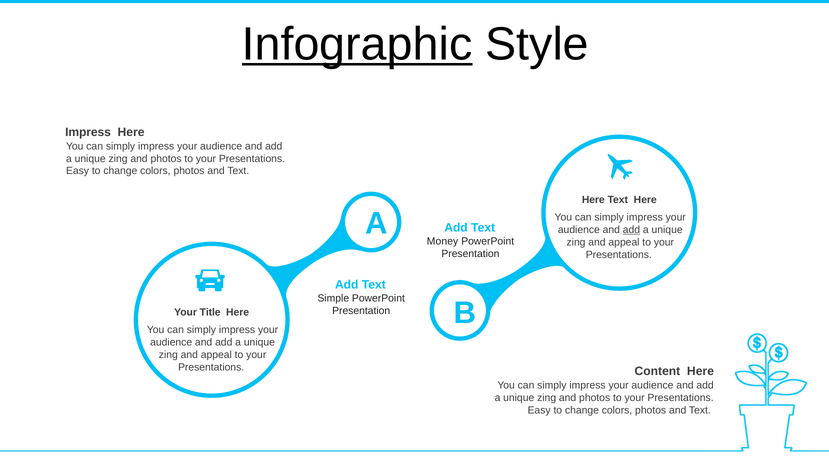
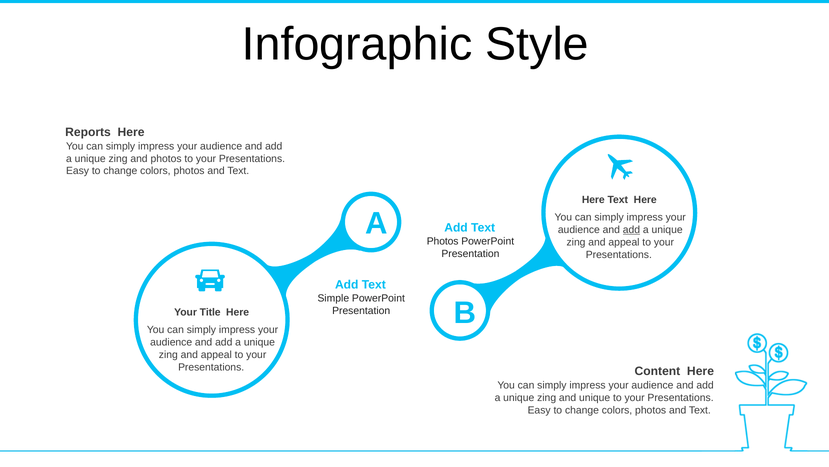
Infographic underline: present -> none (357, 44)
Impress: Impress -> Reports (88, 132)
Money: Money -> Photos (443, 241)
photos: photos -> unique (595, 397)
